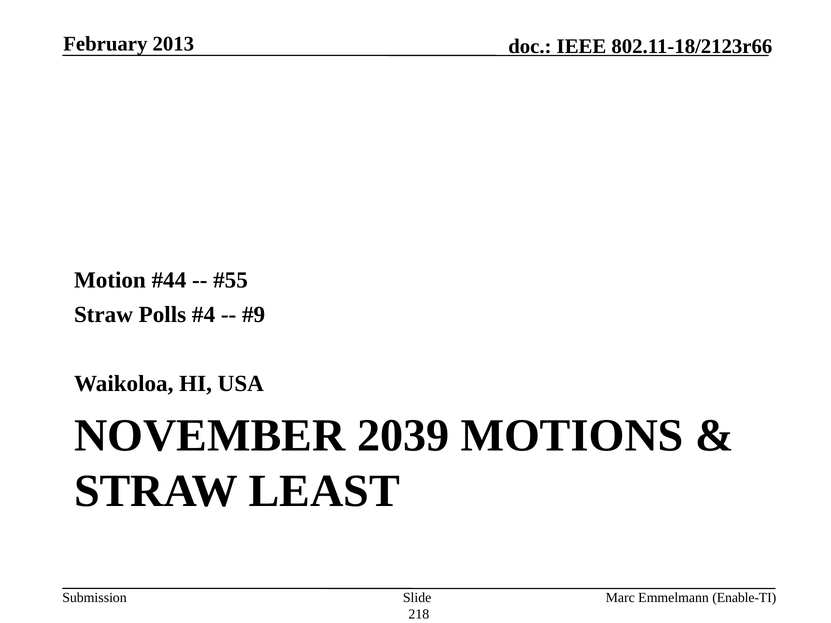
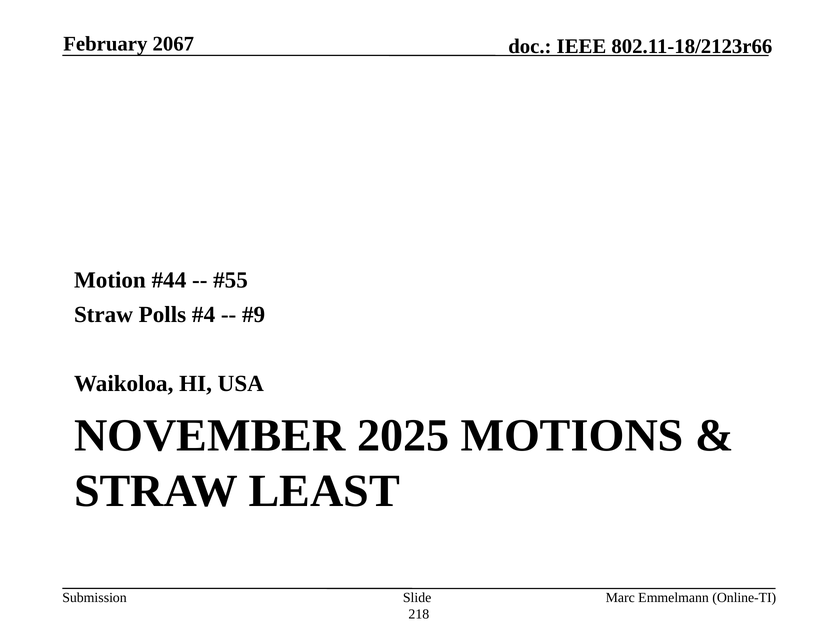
2013: 2013 -> 2067 (173, 44)
2039: 2039 -> 2025 (403, 436)
Enable-TI: Enable-TI -> Online-TI (744, 598)
